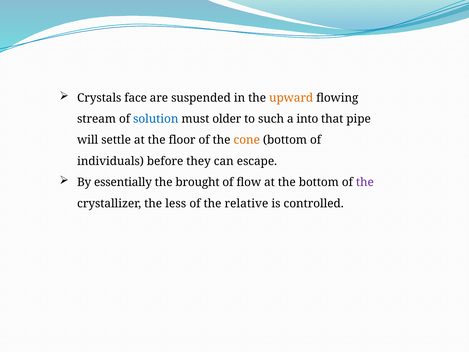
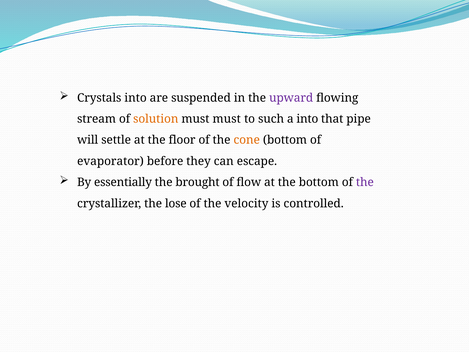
Crystals face: face -> into (136, 98)
upward colour: orange -> purple (291, 98)
solution colour: blue -> orange (156, 119)
must older: older -> must (227, 119)
individuals: individuals -> evaporator (110, 161)
less: less -> lose (176, 203)
relative: relative -> velocity (246, 203)
